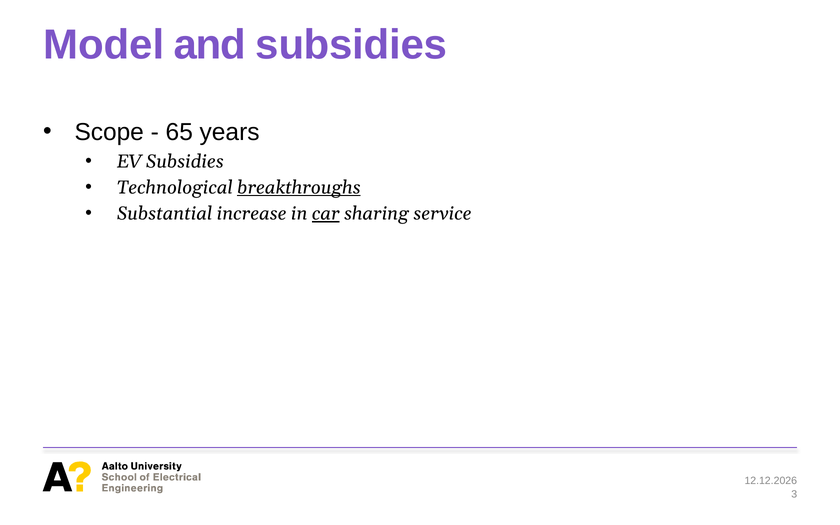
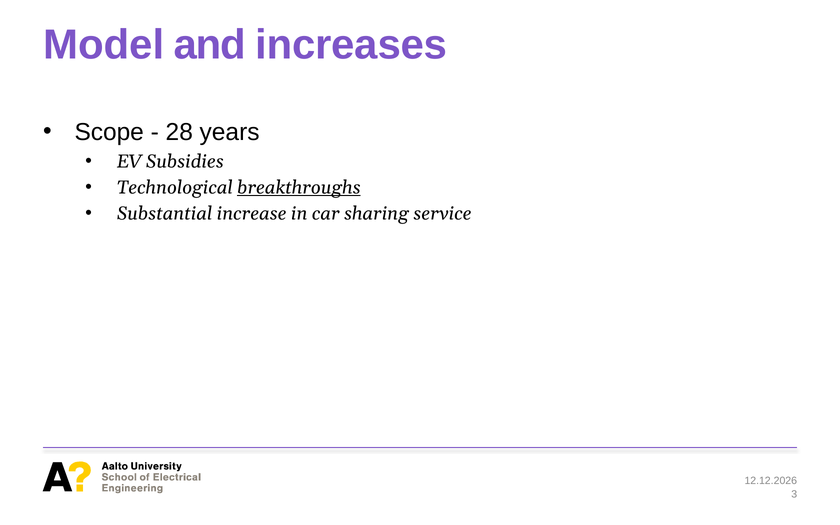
and subsidies: subsidies -> increases (351, 45)
65: 65 -> 28 (179, 132)
car underline: present -> none (326, 214)
